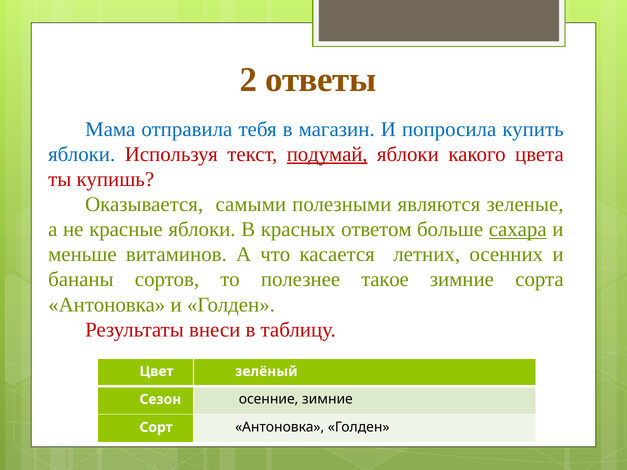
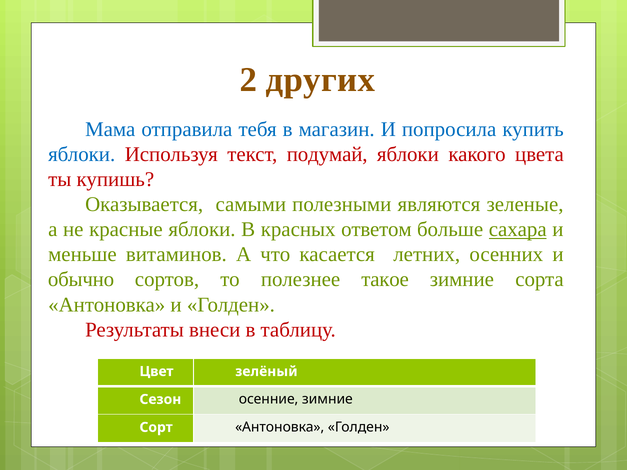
ответы: ответы -> других (320, 80)
подумай underline: present -> none (327, 154)
бананы: бананы -> обычно (81, 280)
